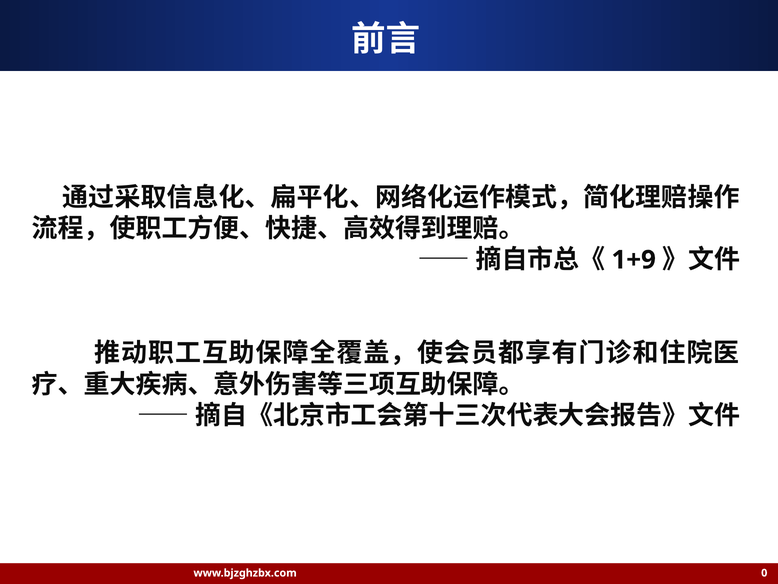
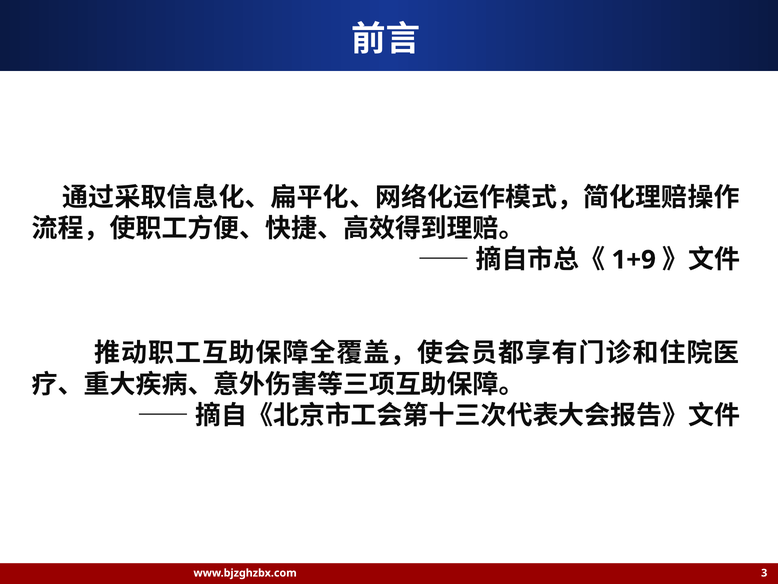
0: 0 -> 3 (764, 572)
